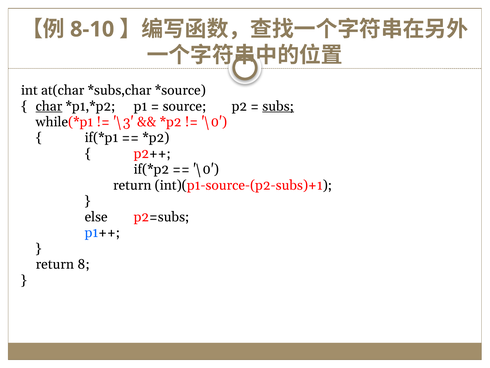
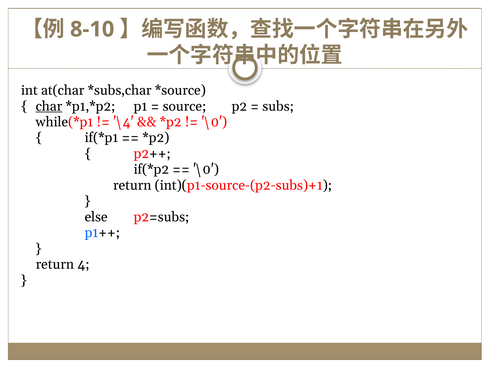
subs underline: present -> none (278, 106)
\3: \3 -> \4 (123, 122)
8: 8 -> 4 (84, 264)
